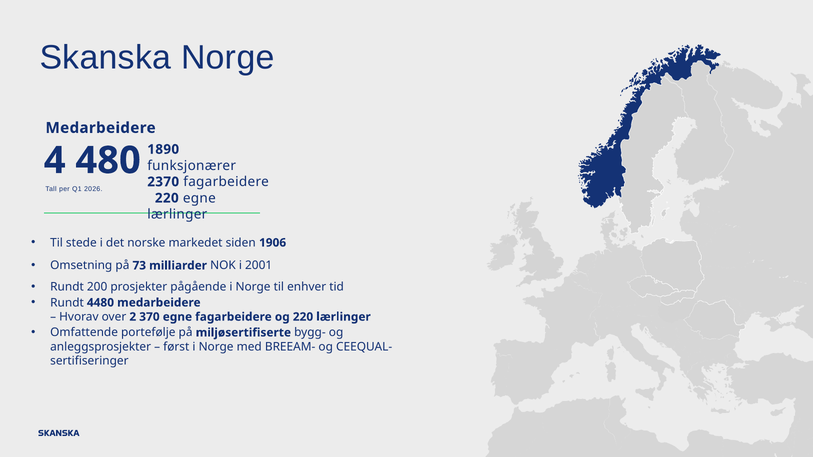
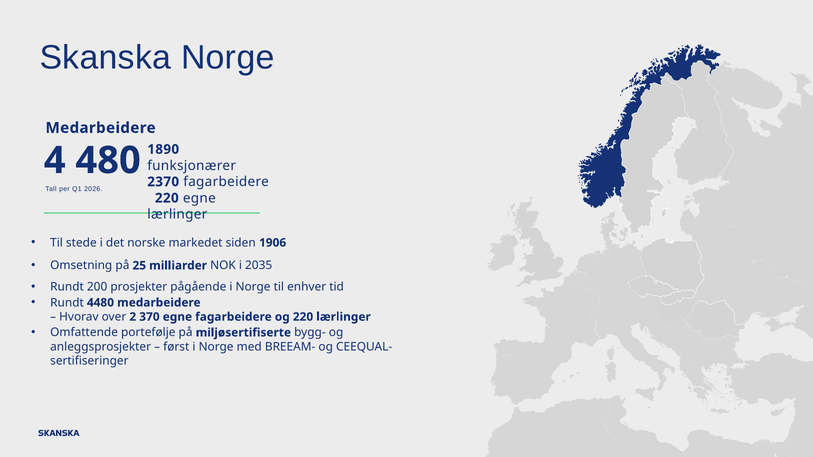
73: 73 -> 25 (139, 266)
2001: 2001 -> 2035 (259, 266)
